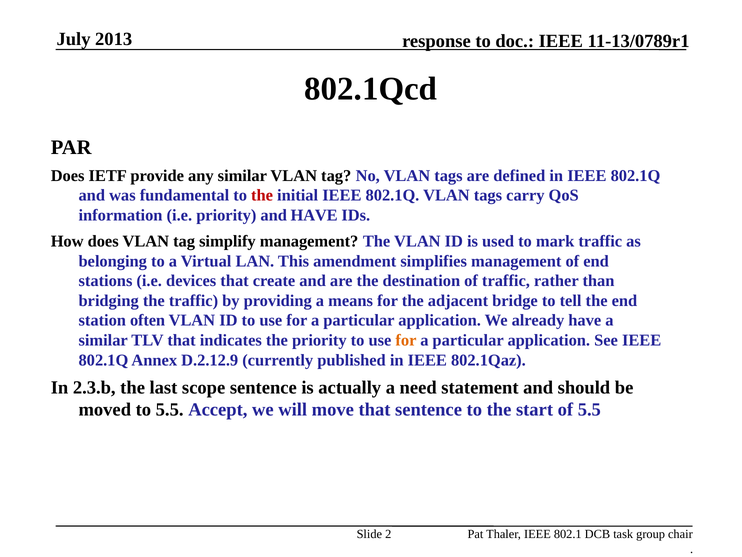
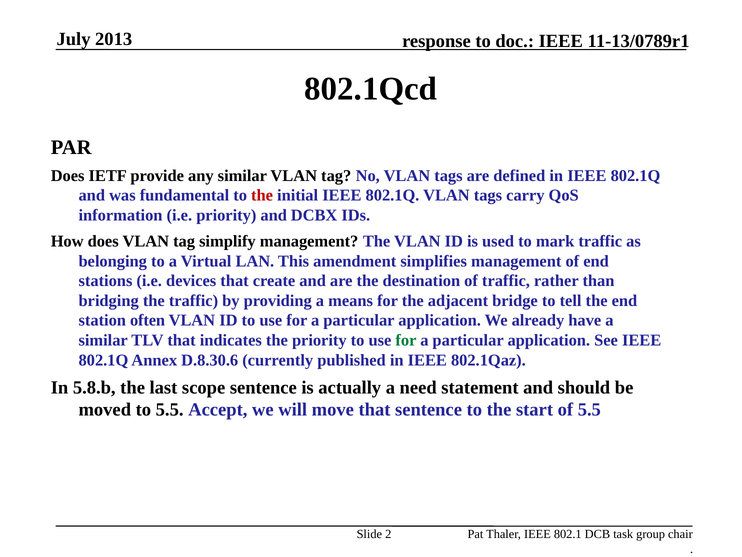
and HAVE: HAVE -> DCBX (314, 215)
for colour: orange -> green (406, 340)
D.2.12.9: D.2.12.9 -> D.8.30.6 (210, 360)
2.3.b: 2.3.b -> 5.8.b (94, 387)
